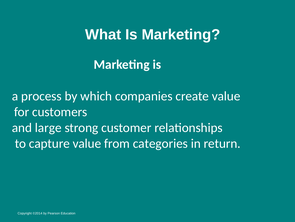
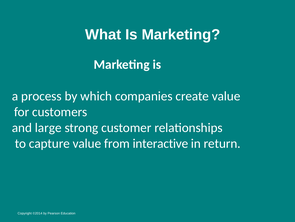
categories: categories -> interactive (160, 143)
